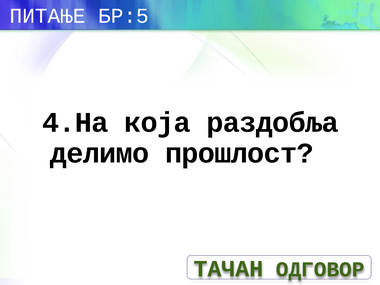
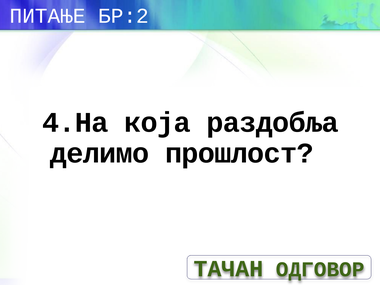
БР:5: БР:5 -> БР:2 (124, 16)
